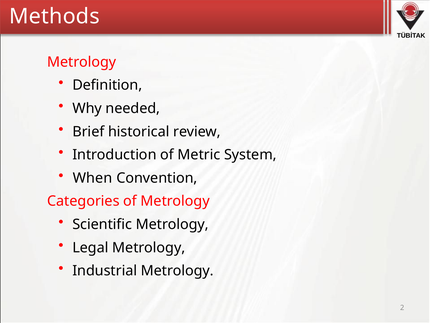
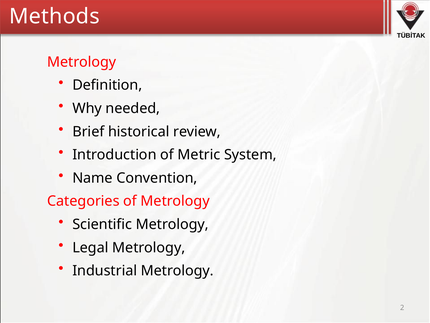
When: When -> Name (93, 178)
